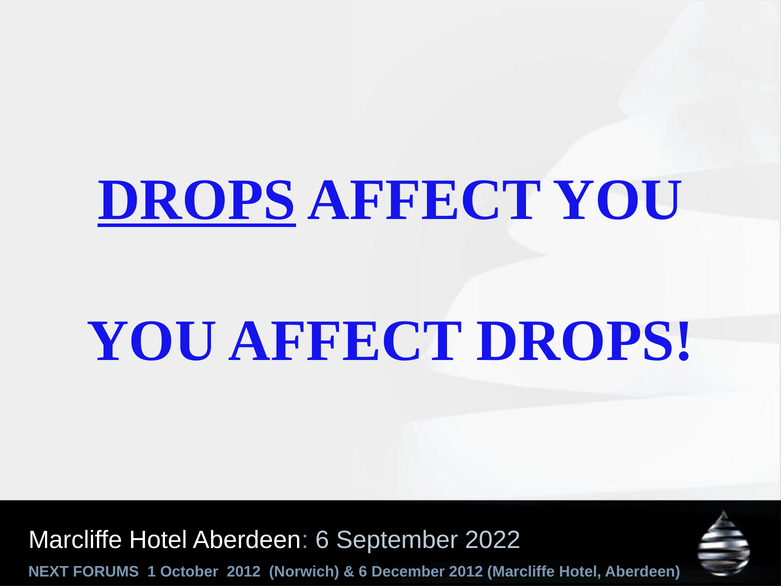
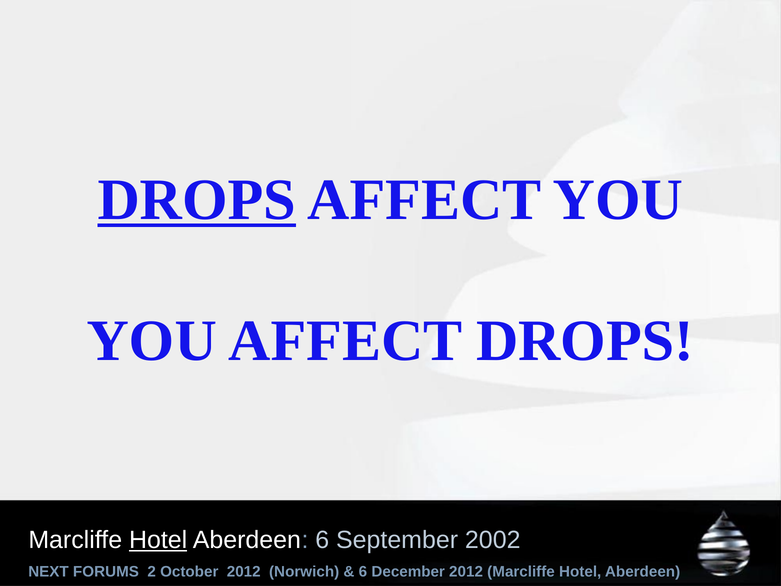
Hotel underline: none -> present (158, 540)
2022: 2022 -> 2002 (493, 540)
1: 1 -> 2 (152, 572)
